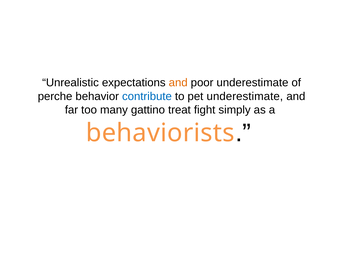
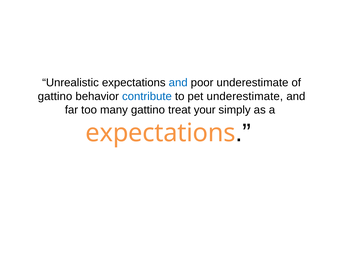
and colour: orange -> blue (178, 83)
perche: perche -> gattino (55, 96)
fight: fight -> your (205, 110)
behaviorists: behaviorists -> expectations (160, 133)
